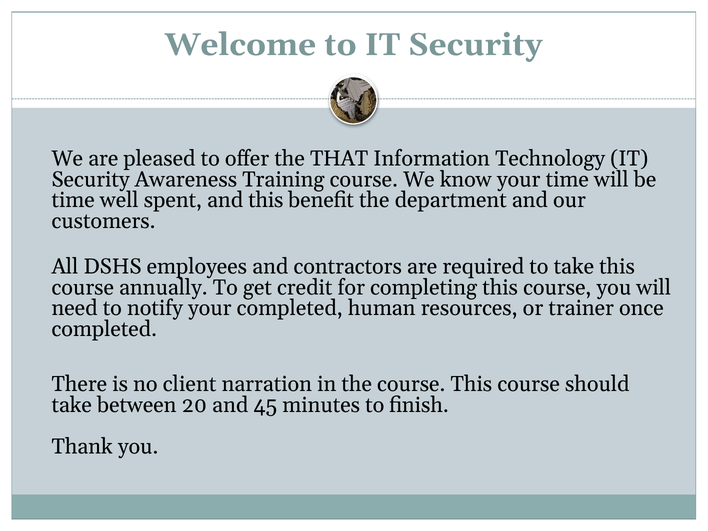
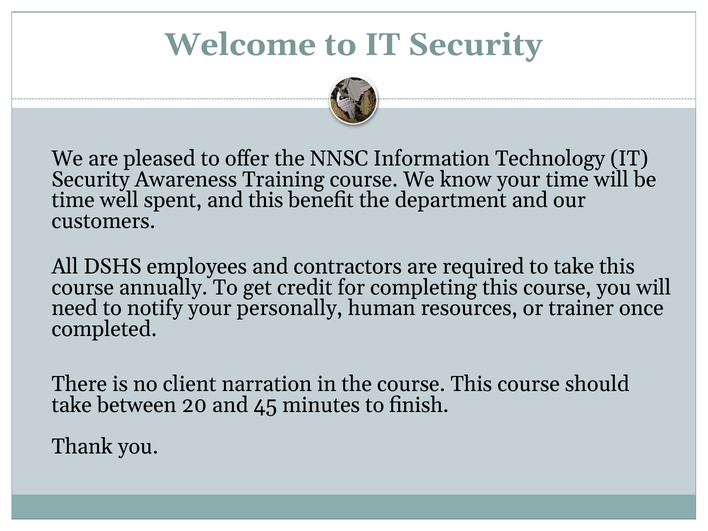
THAT: THAT -> NNSC (339, 159)
your completed: completed -> personally (290, 308)
